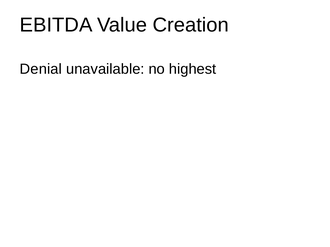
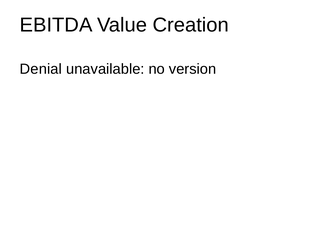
highest: highest -> version (193, 69)
